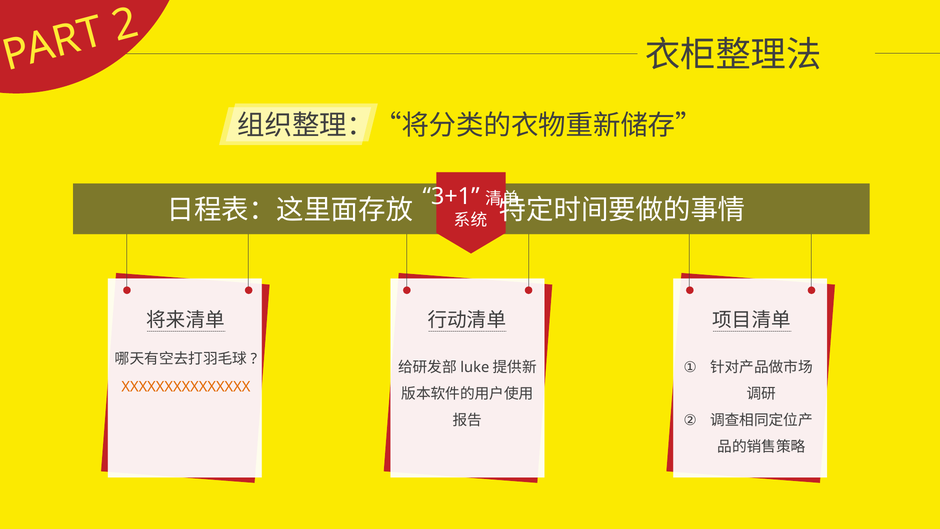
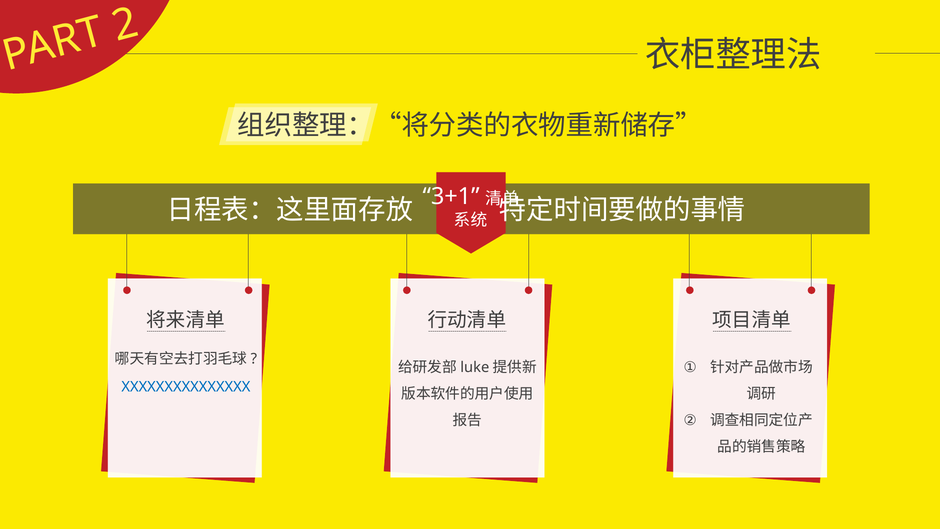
XXXXXXXXXXXXXXX colour: orange -> blue (186, 387)
